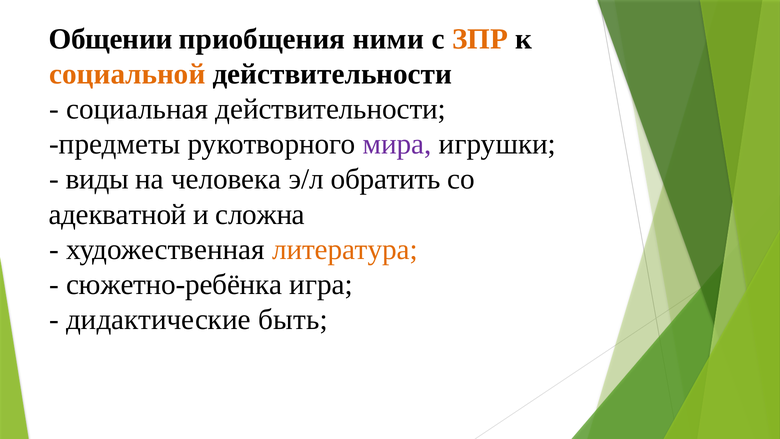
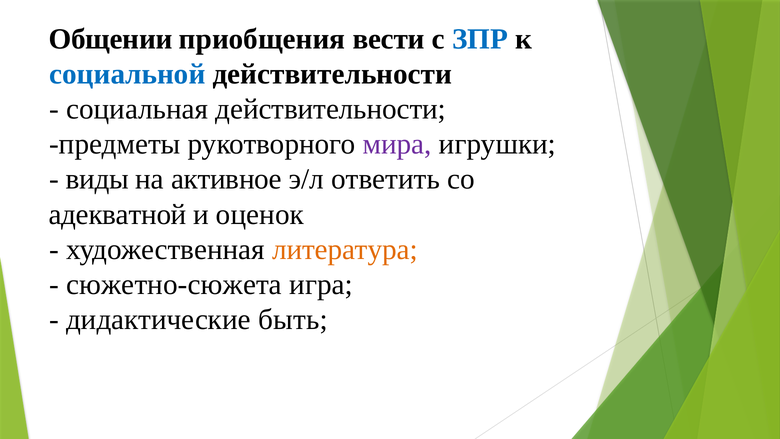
ними: ними -> вести (389, 39)
ЗПР colour: orange -> blue (480, 39)
социальной colour: orange -> blue (127, 74)
человека: человека -> активное (226, 179)
обратить: обратить -> ответить (386, 179)
сложна: сложна -> оценок (260, 214)
сюжетно-ребёнка: сюжетно-ребёнка -> сюжетно-сюжета (174, 285)
